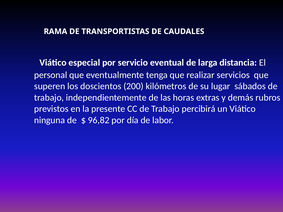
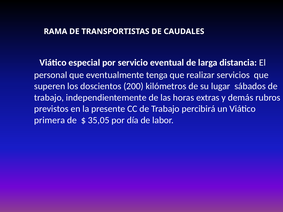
ninguna: ninguna -> primera (50, 120)
96,82: 96,82 -> 35,05 (99, 120)
